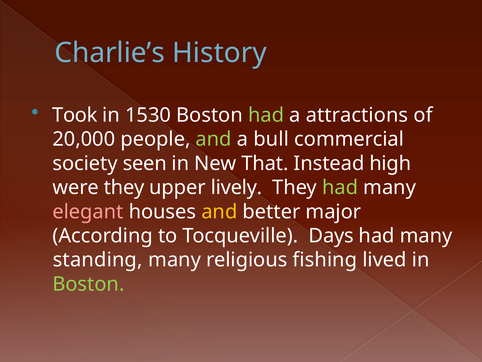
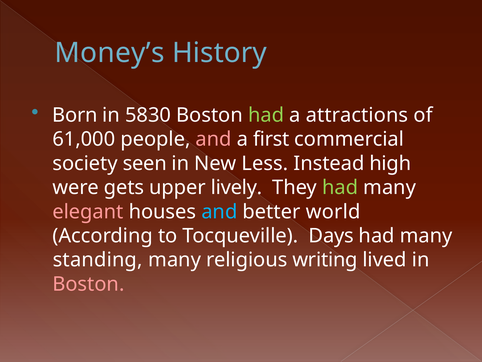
Charlie’s: Charlie’s -> Money’s (109, 53)
Took: Took -> Born (75, 115)
1530: 1530 -> 5830 (148, 115)
20,000: 20,000 -> 61,000 (84, 139)
and colour: light green -> pink (214, 139)
bull: bull -> first (271, 139)
That: That -> Less (265, 163)
were they: they -> gets (124, 187)
and colour: yellow -> light blue (219, 211)
major: major -> world (333, 211)
fishing: fishing -> writing (325, 260)
Boston colour: light green -> pink (88, 284)
